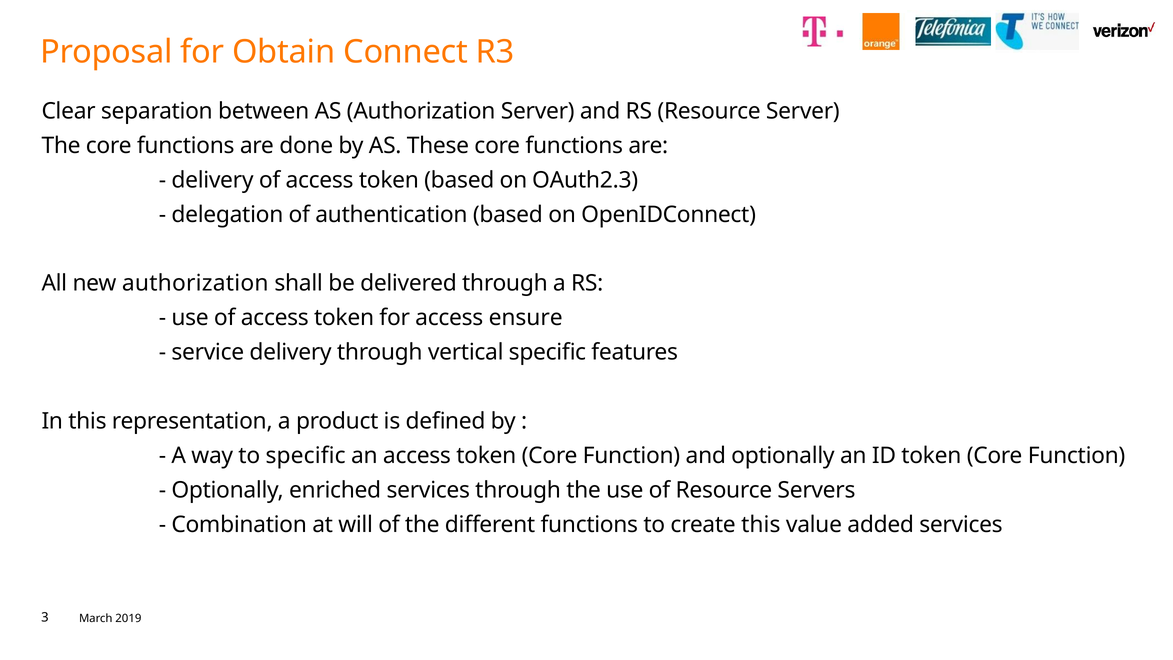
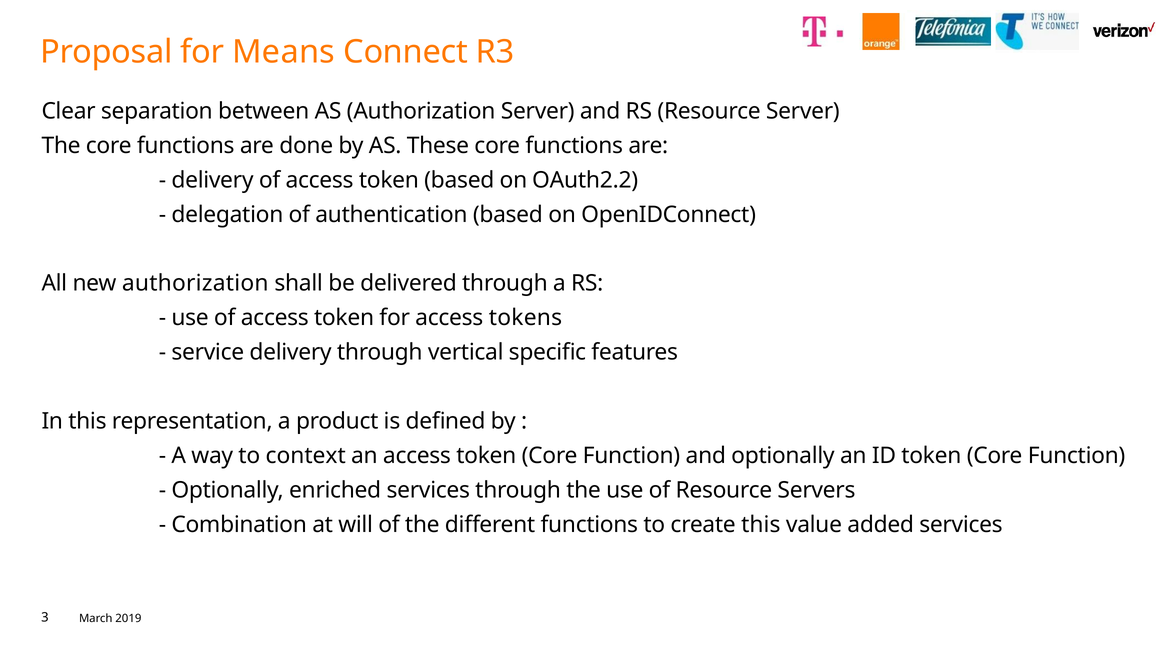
Obtain: Obtain -> Means (284, 52)
OAuth2.3: OAuth2.3 -> OAuth2.2 (585, 180)
ensure: ensure -> tokens (525, 318)
to specific: specific -> context (306, 456)
